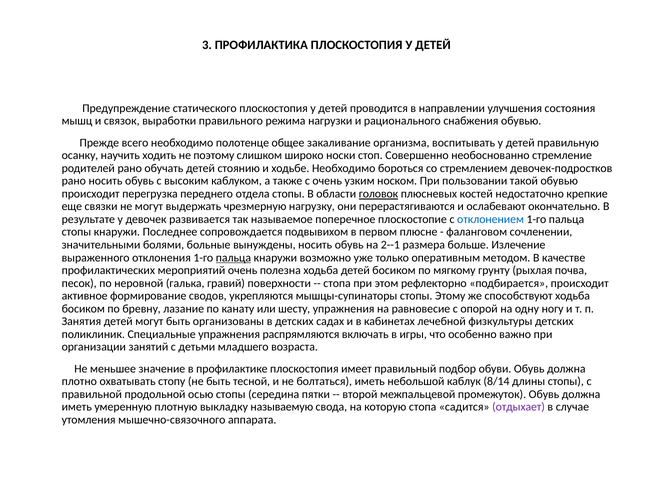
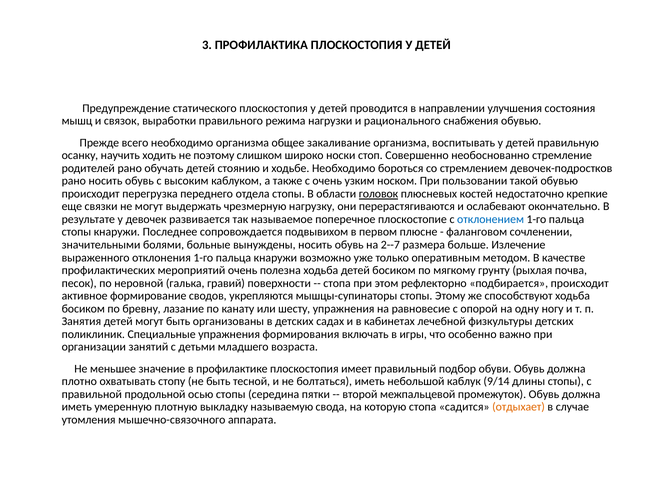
необходимо полотенце: полотенце -> организма (242, 143)
2--1: 2--1 -> 2--7 (390, 245)
пальца underline: present -> none (234, 257)
распрямляются: распрямляются -> формирования (301, 334)
8/14: 8/14 -> 9/14 (496, 381)
отдыхает colour: purple -> orange (519, 407)
